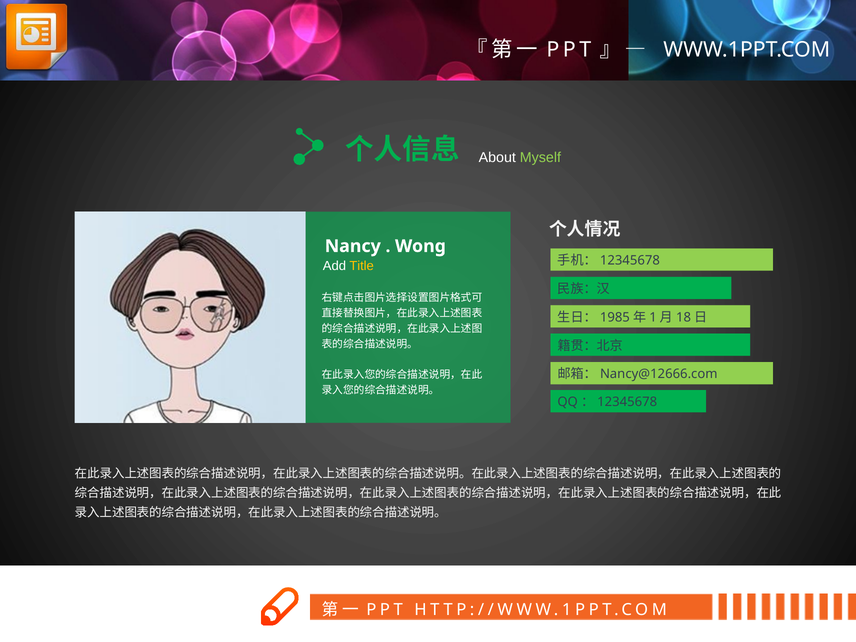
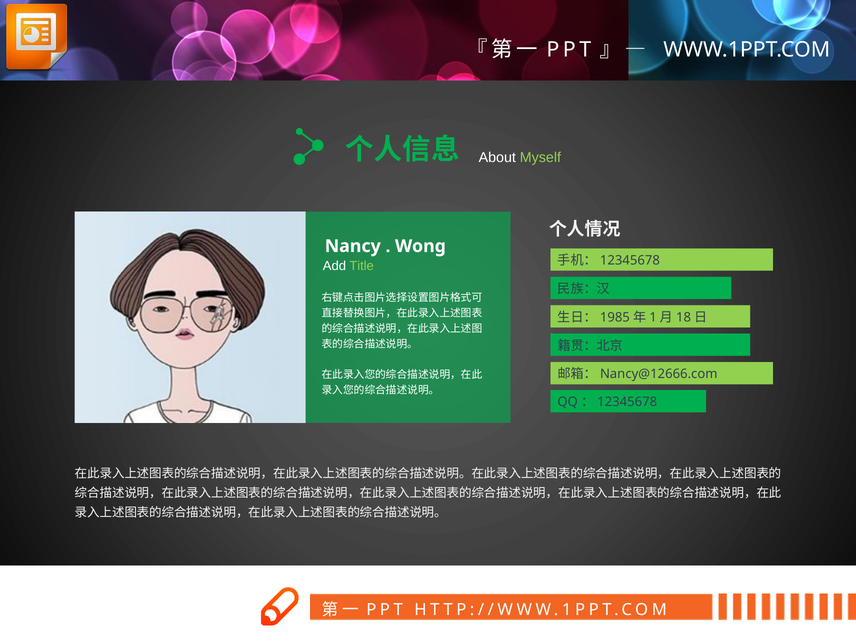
Title colour: yellow -> light green (362, 266)
